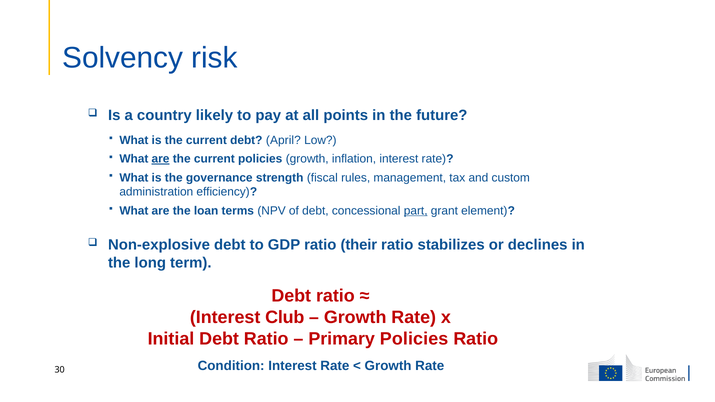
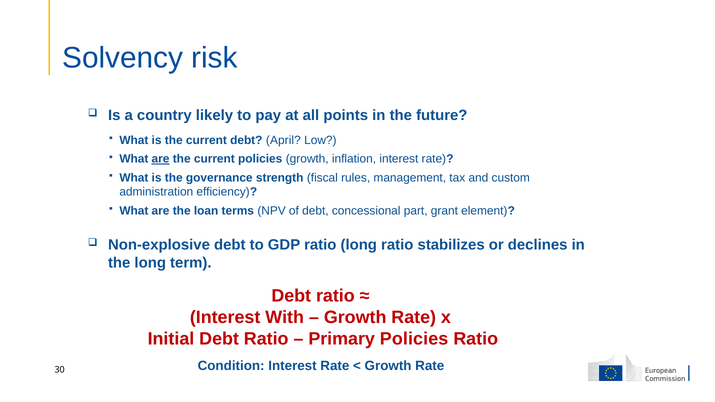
part underline: present -> none (416, 211)
ratio their: their -> long (359, 245)
Club: Club -> With (285, 317)
